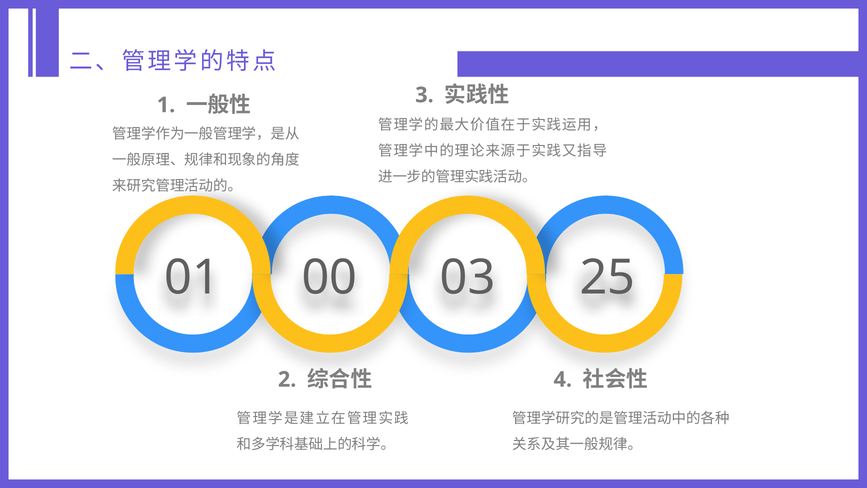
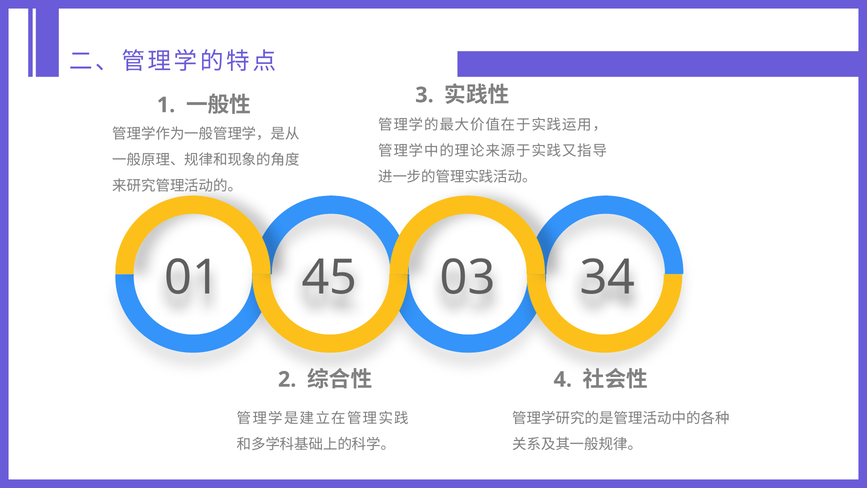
00: 00 -> 45 (329, 278)
25: 25 -> 34 (607, 278)
